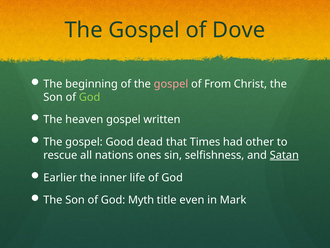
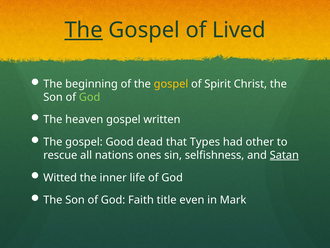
The underline: none -> present (84, 30)
Dove: Dove -> Lived (239, 30)
gospel colour: pink -> yellow (171, 84)
From: From -> Spirit (218, 84)
Times: Times -> Types (205, 142)
Earlier: Earlier -> Witted (60, 177)
Myth: Myth -> Faith (141, 200)
